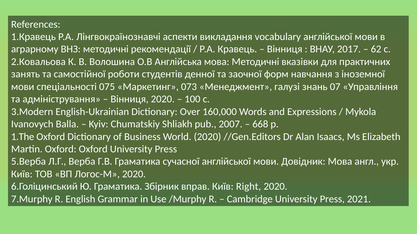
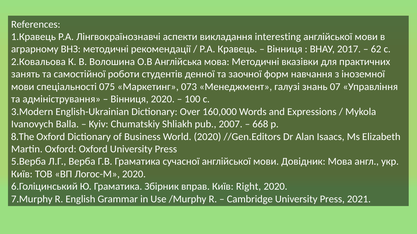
vocabulary: vocabulary -> interesting (278, 37)
1.The: 1.The -> 8.The (23, 137)
